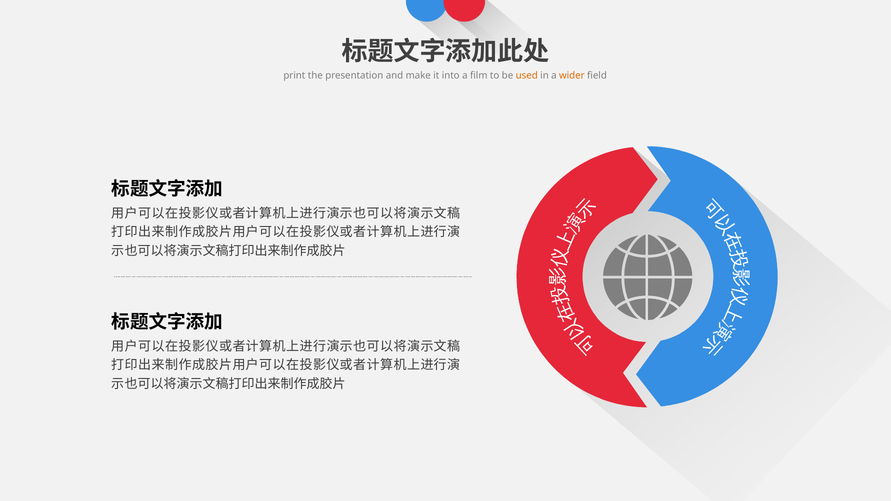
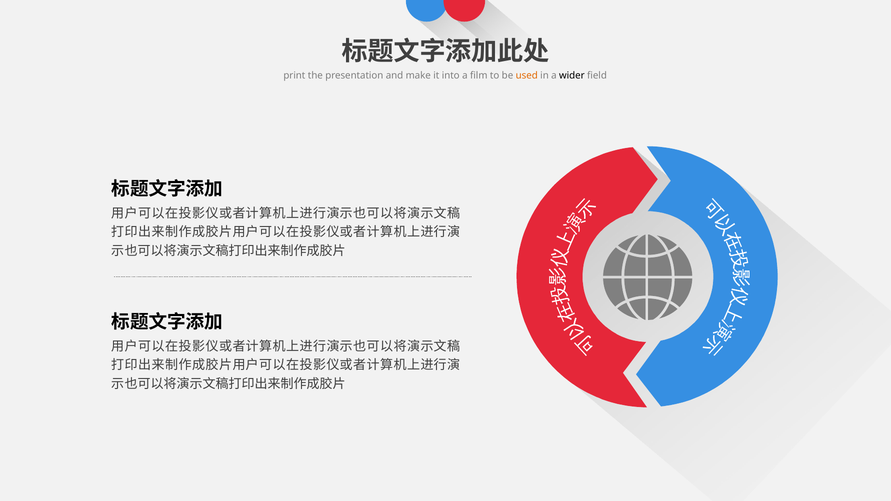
wider colour: orange -> black (572, 76)
